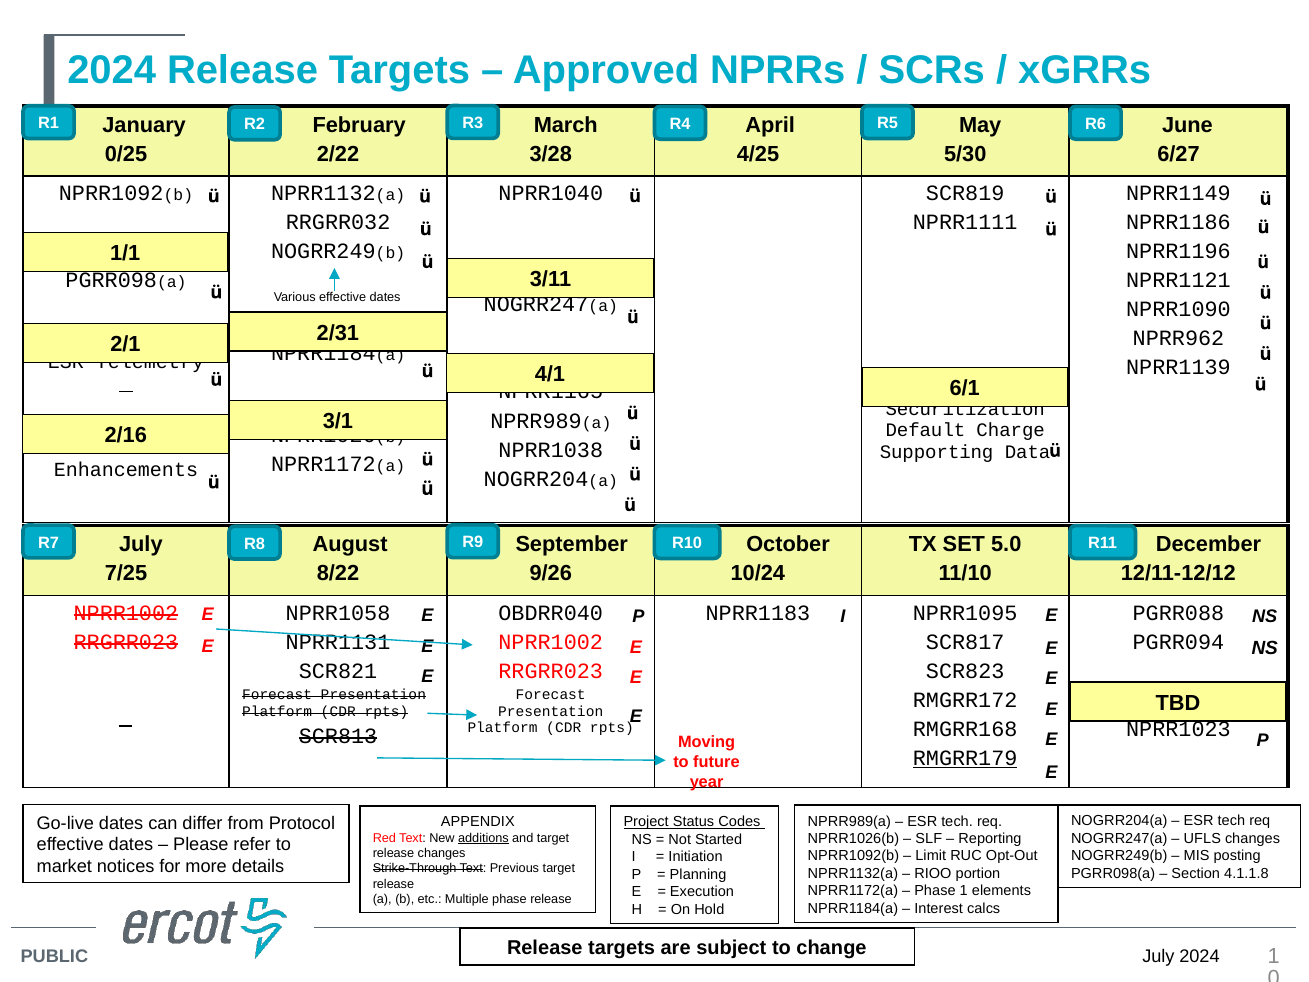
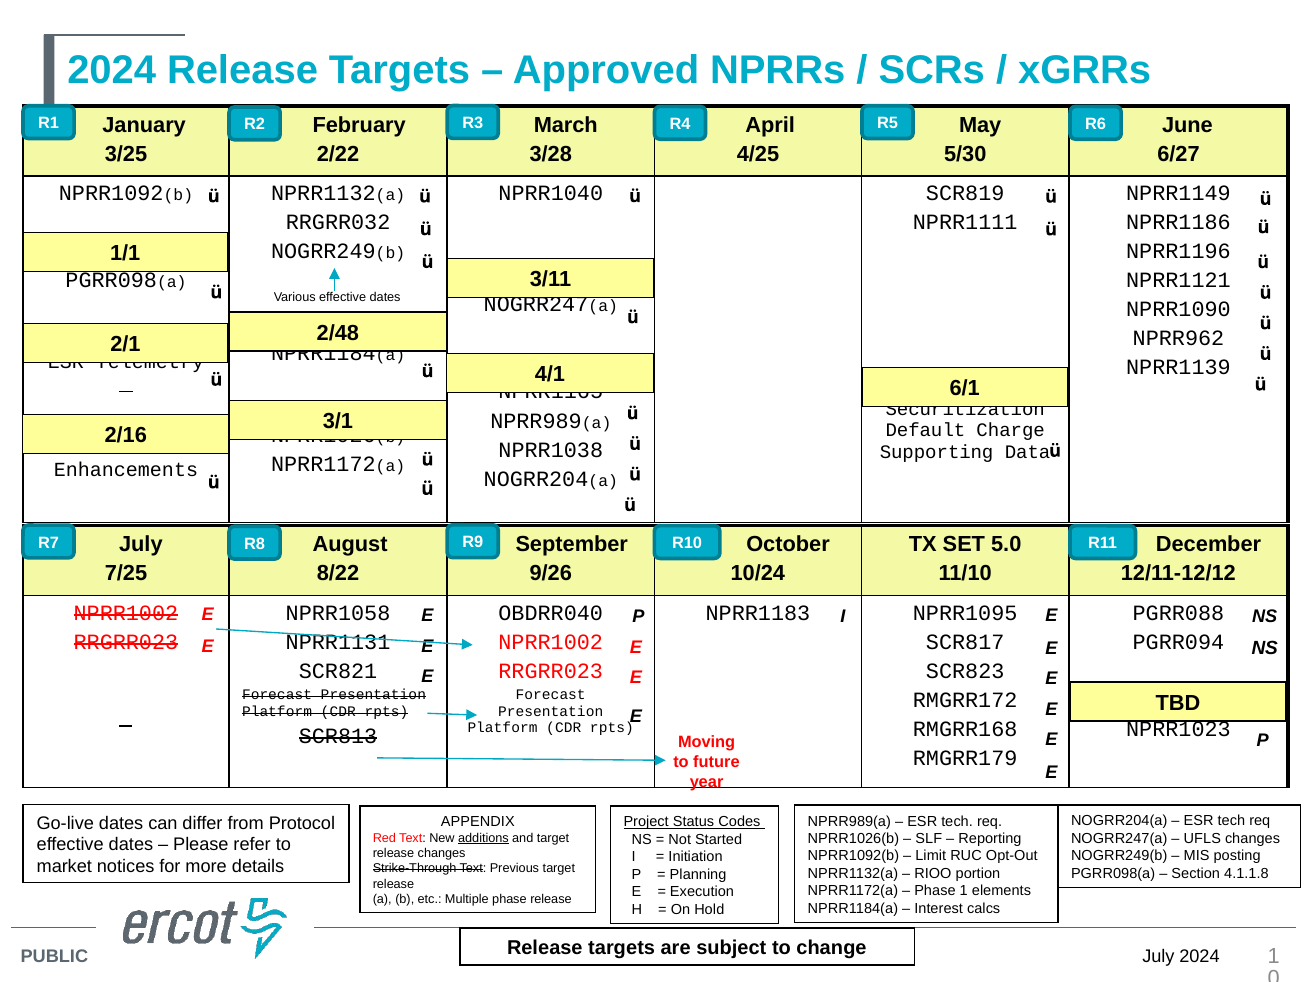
0/25: 0/25 -> 3/25 (126, 154)
2/31: 2/31 -> 2/48 (338, 333)
RMGRR179 underline: present -> none (965, 758)
